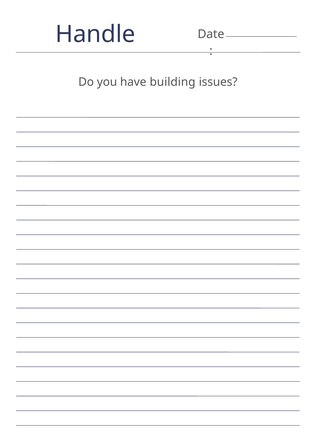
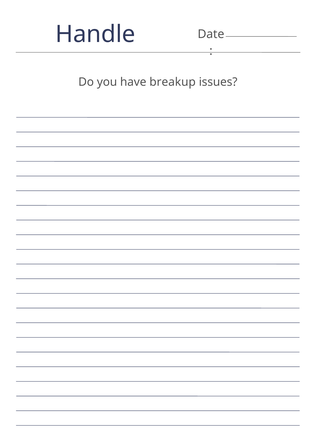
building: building -> breakup (173, 82)
